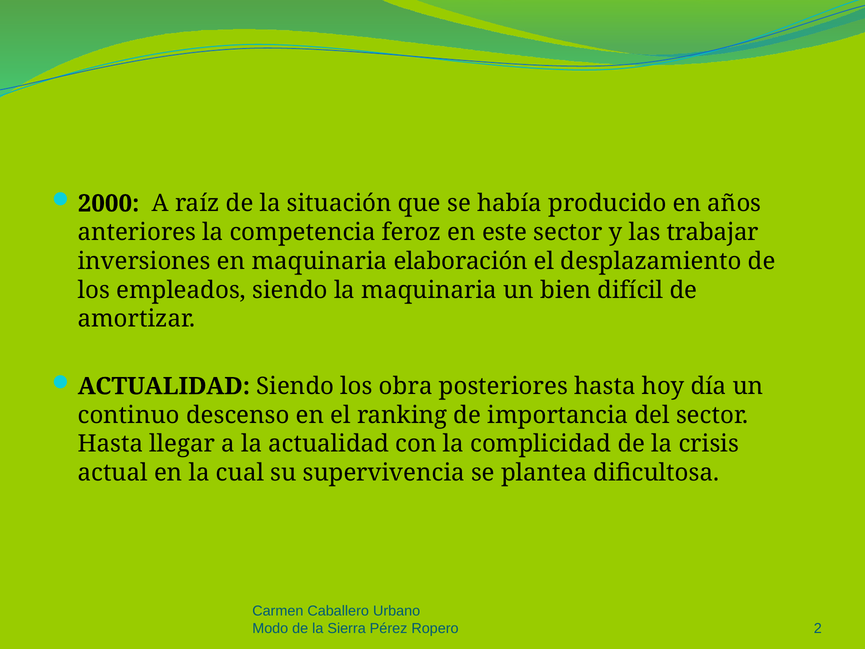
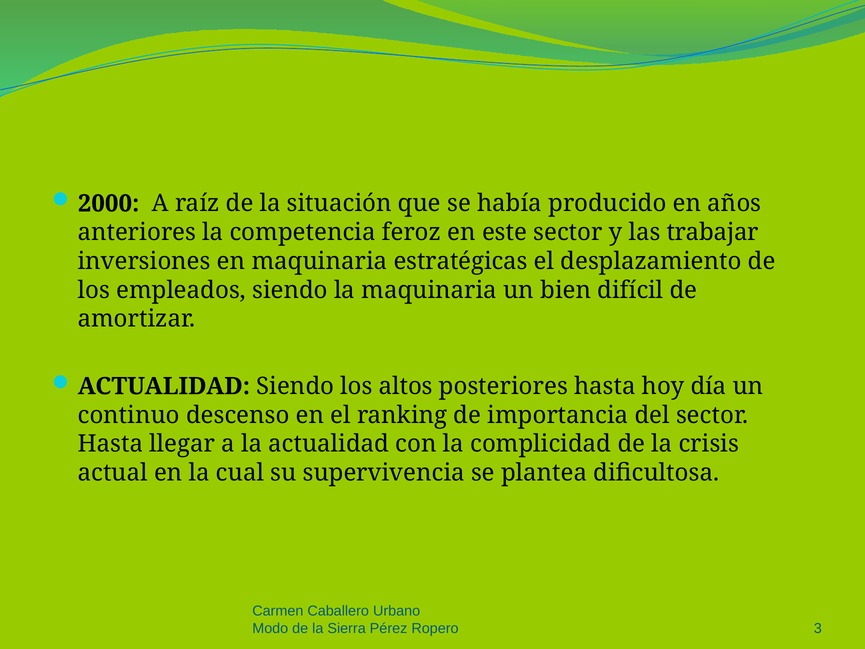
elaboración: elaboración -> estratégicas (461, 261)
obra: obra -> altos (406, 386)
2: 2 -> 3 (818, 628)
